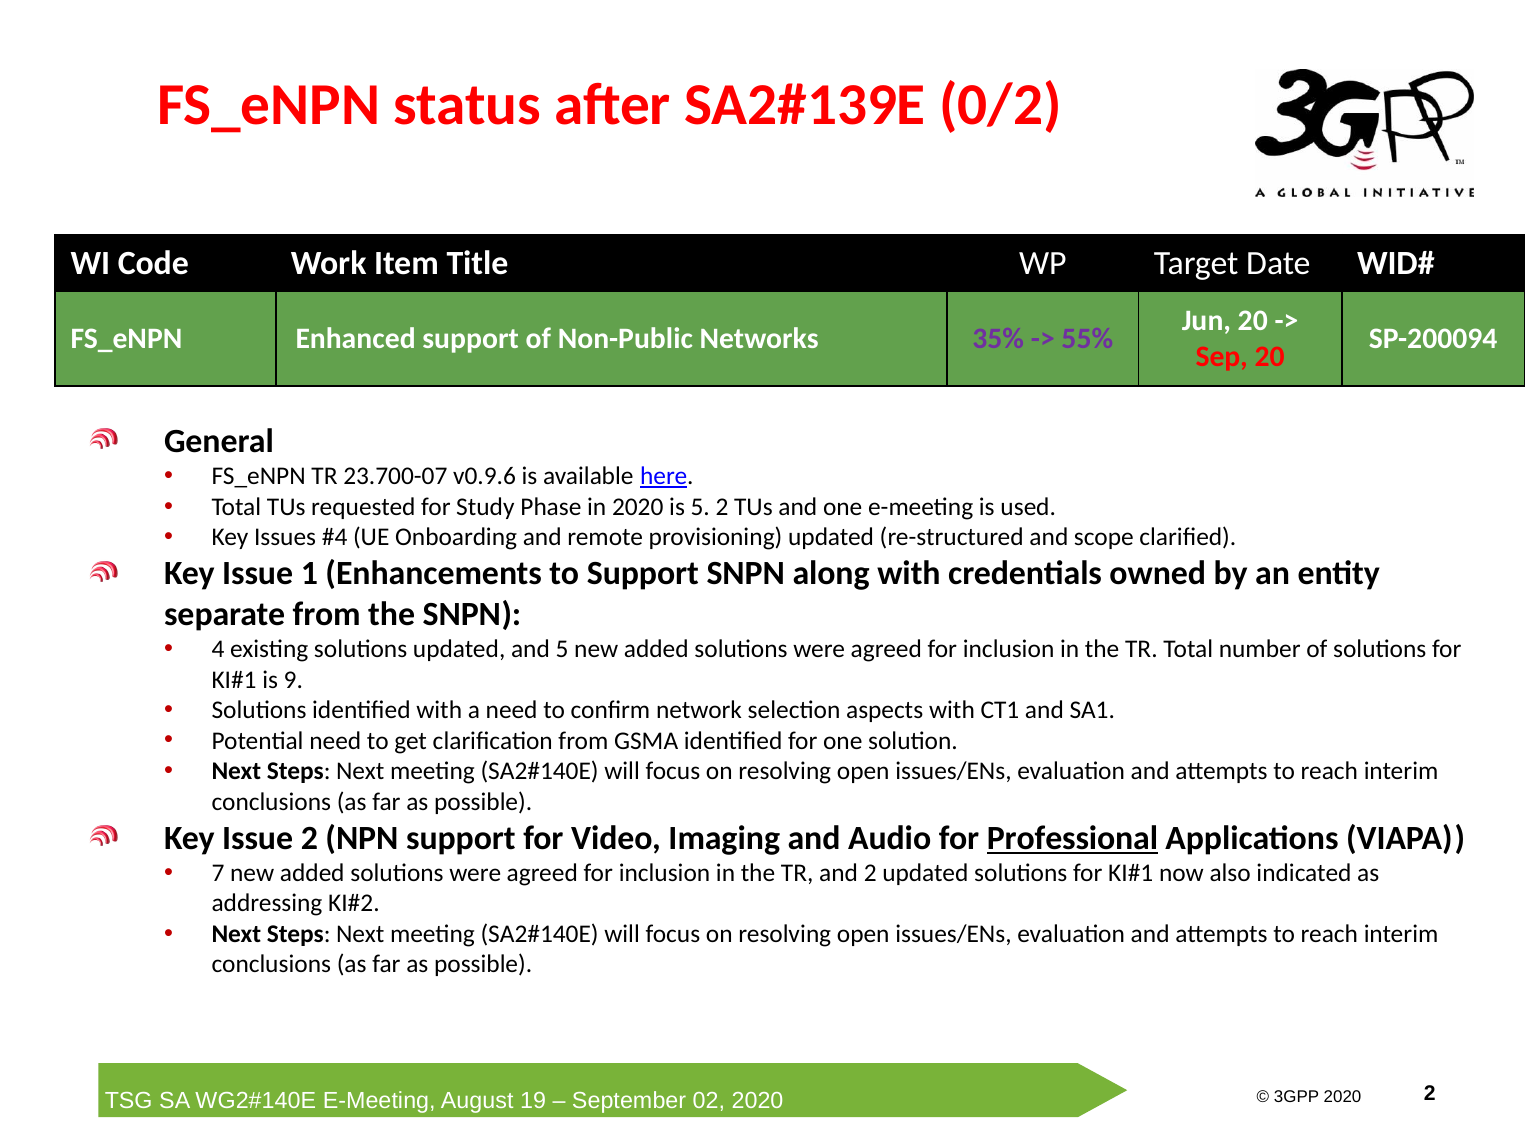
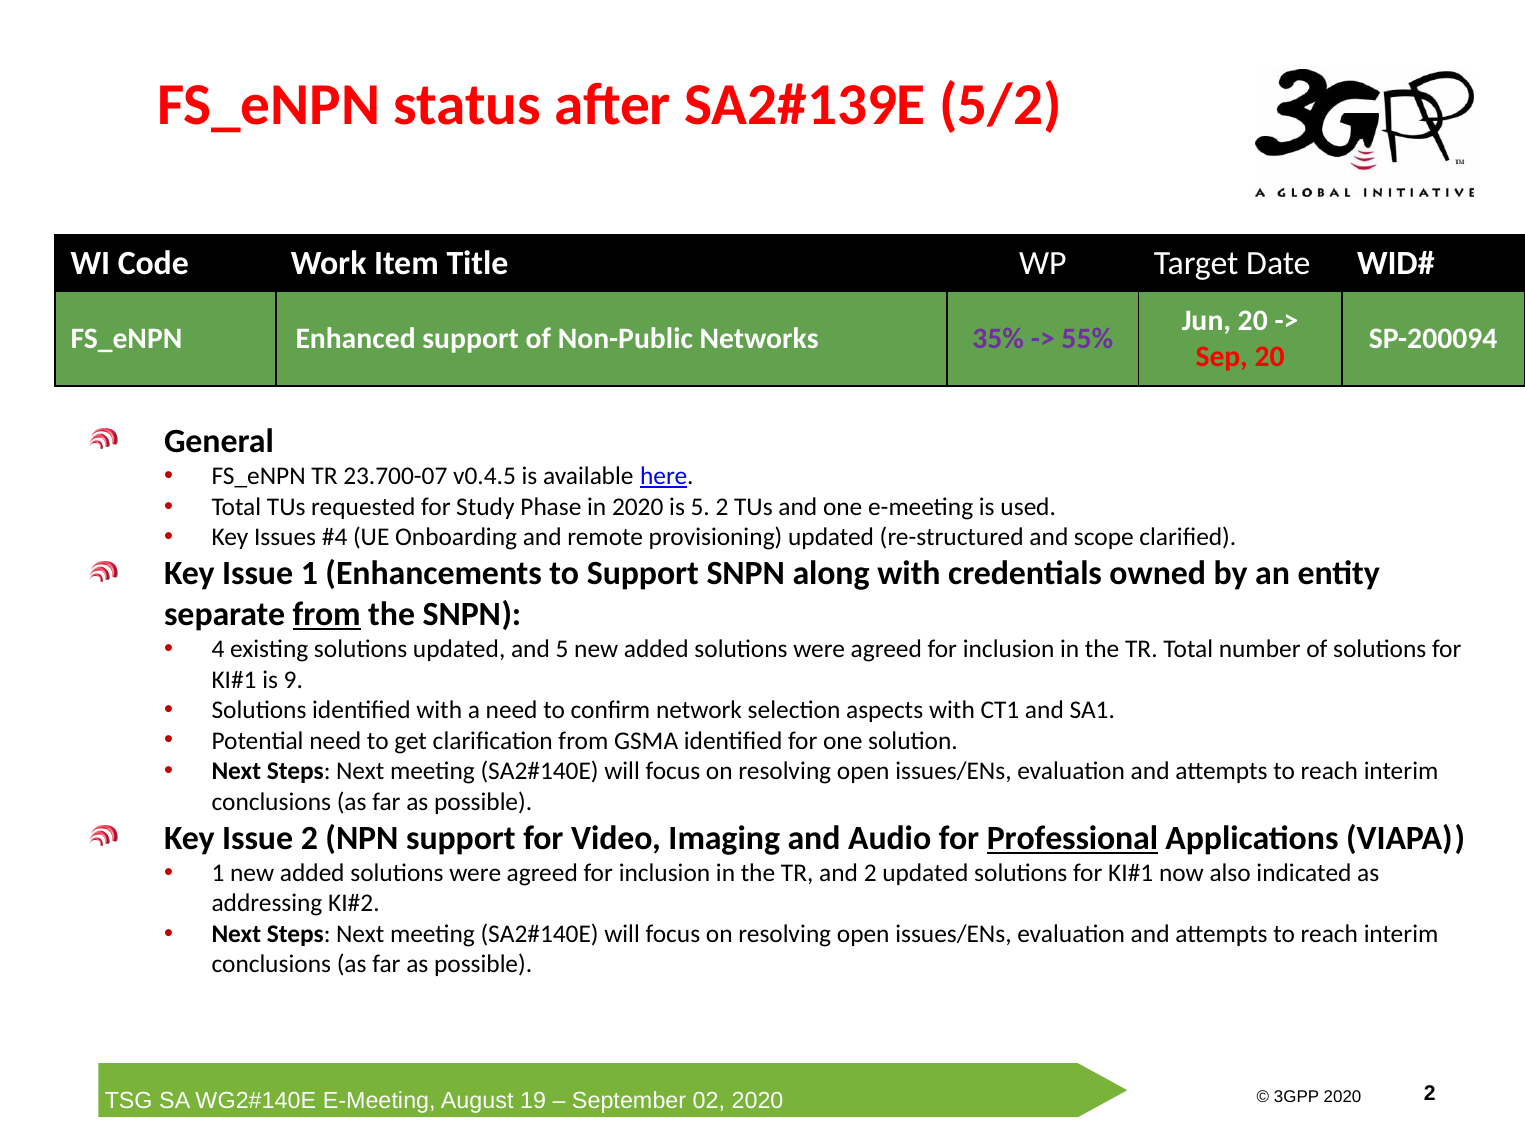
0/2: 0/2 -> 5/2 (1001, 104)
v0.9.6: v0.9.6 -> v0.4.5 (485, 476)
from underline: none -> present (327, 614)
7: 7 -> 1 (218, 873)
